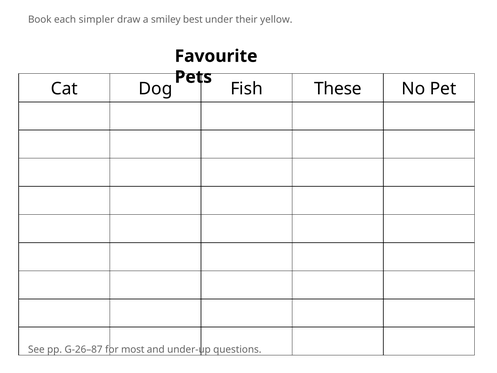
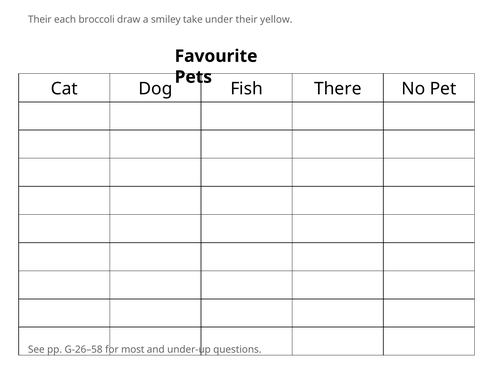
Book: Book -> Their (40, 19)
simpler: simpler -> broccoli (97, 19)
best: best -> take (193, 19)
These: These -> There (338, 89)
G-26–87: G-26–87 -> G-26–58 (84, 349)
